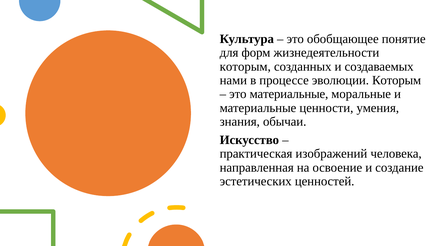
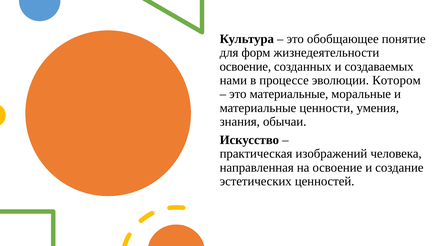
которым: которым -> освоение (245, 66)
эволюции Которым: Которым -> Котором (396, 80)
